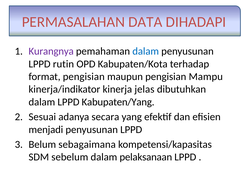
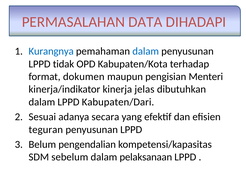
Kurangnya colour: purple -> blue (51, 51)
rutin: rutin -> tidak (63, 64)
format pengisian: pengisian -> dokumen (84, 77)
Mampu: Mampu -> Menteri (206, 77)
Kabupaten/Yang: Kabupaten/Yang -> Kabupaten/Dari (118, 102)
menjadi: menjadi -> teguran (46, 130)
sebagaimana: sebagaimana -> pengendalian (87, 145)
